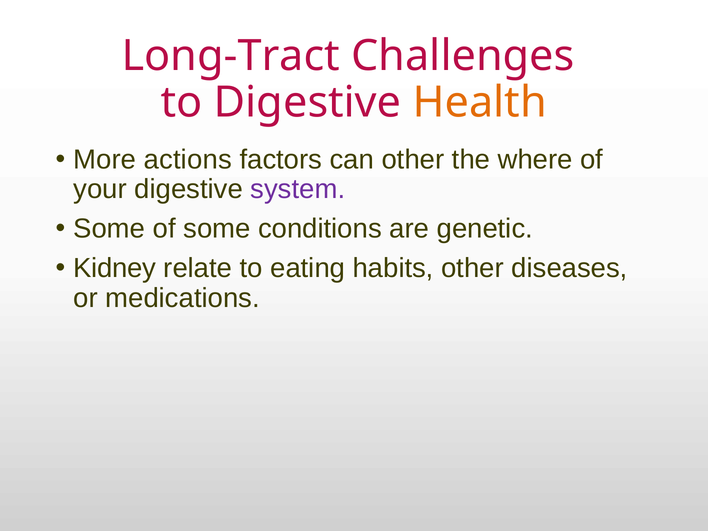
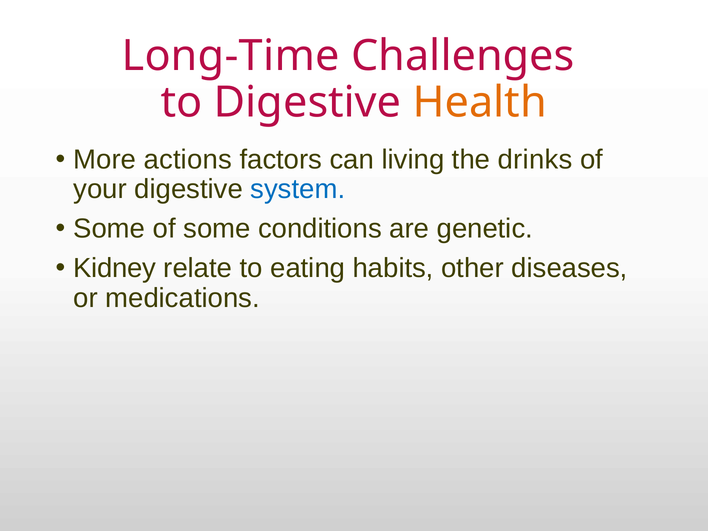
Long-Tract: Long-Tract -> Long-Time (231, 56)
can other: other -> living (413, 160)
where: where -> drinks (535, 160)
system colour: purple -> blue (298, 189)
